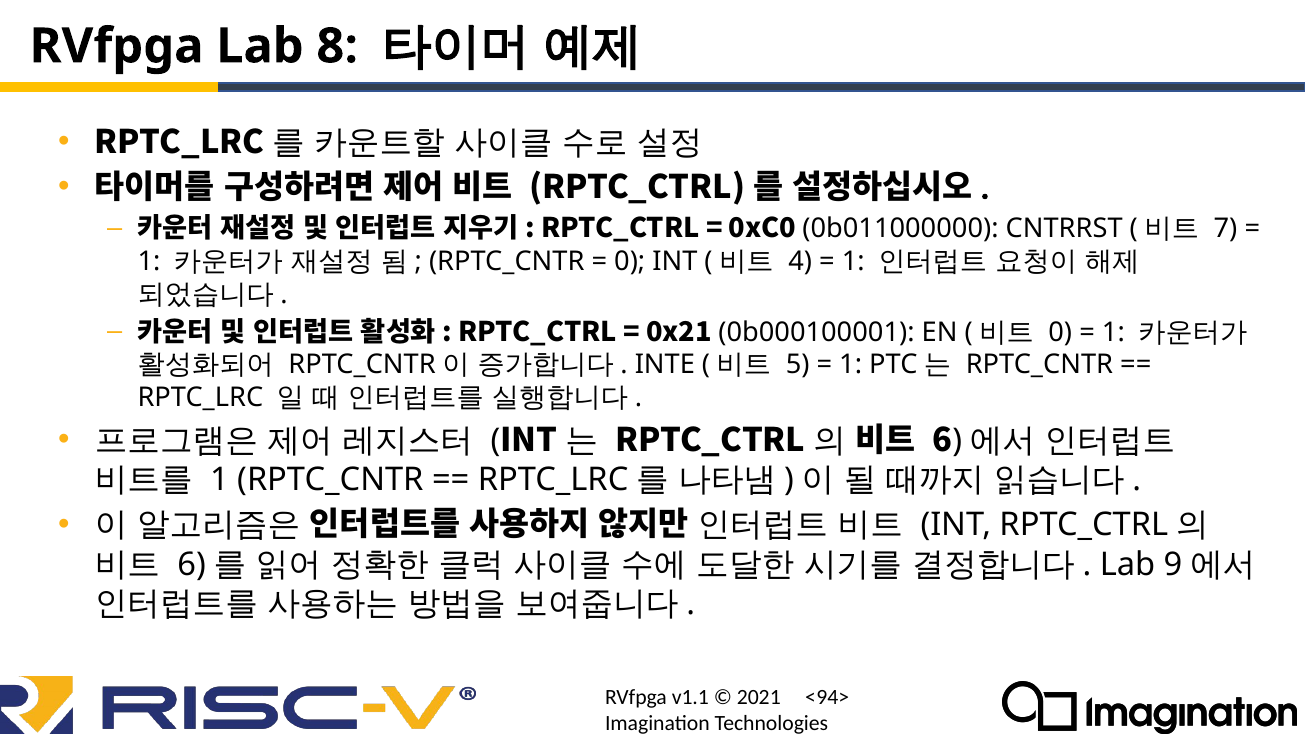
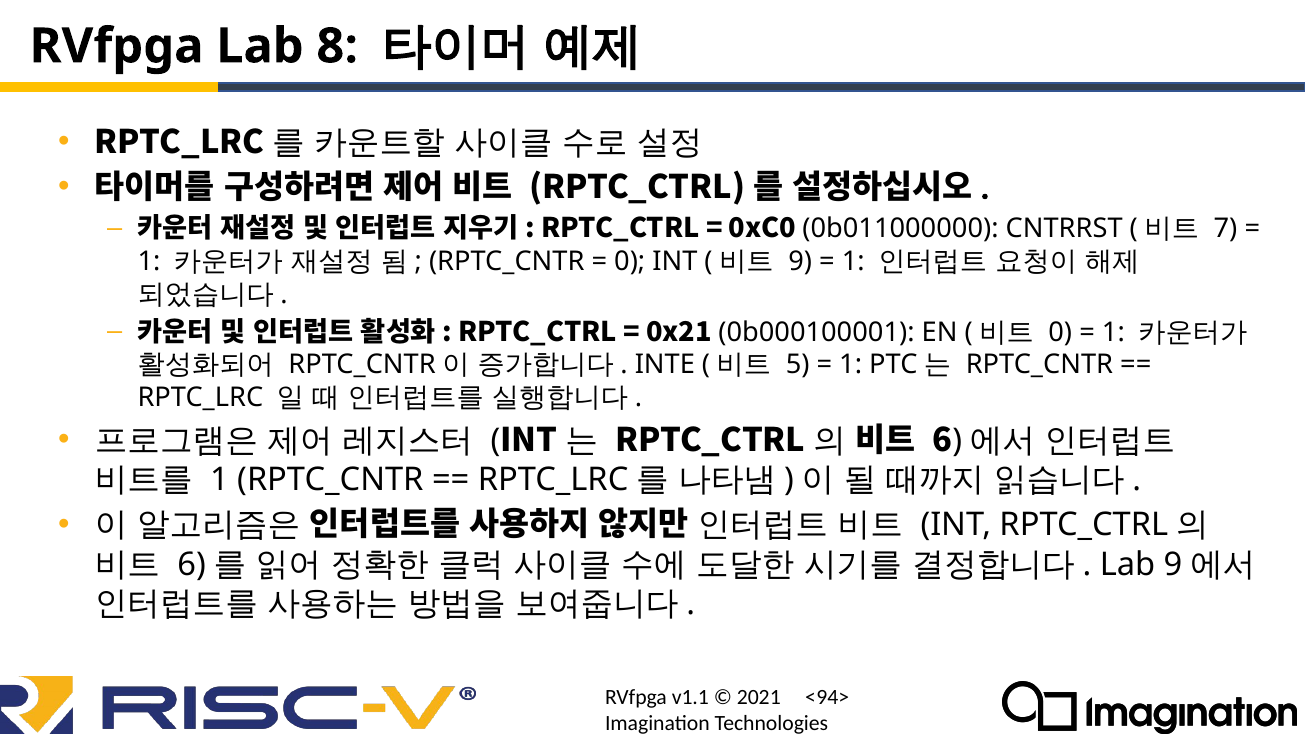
4: 4 -> 9 (800, 262)
